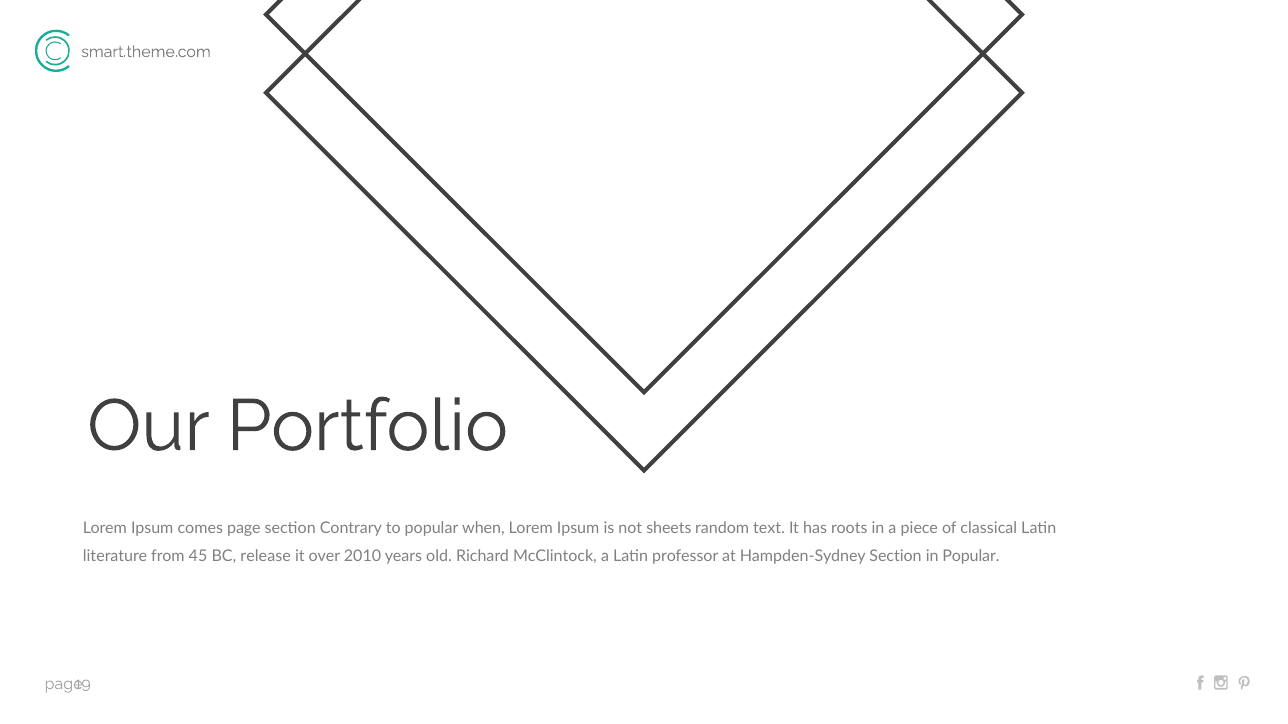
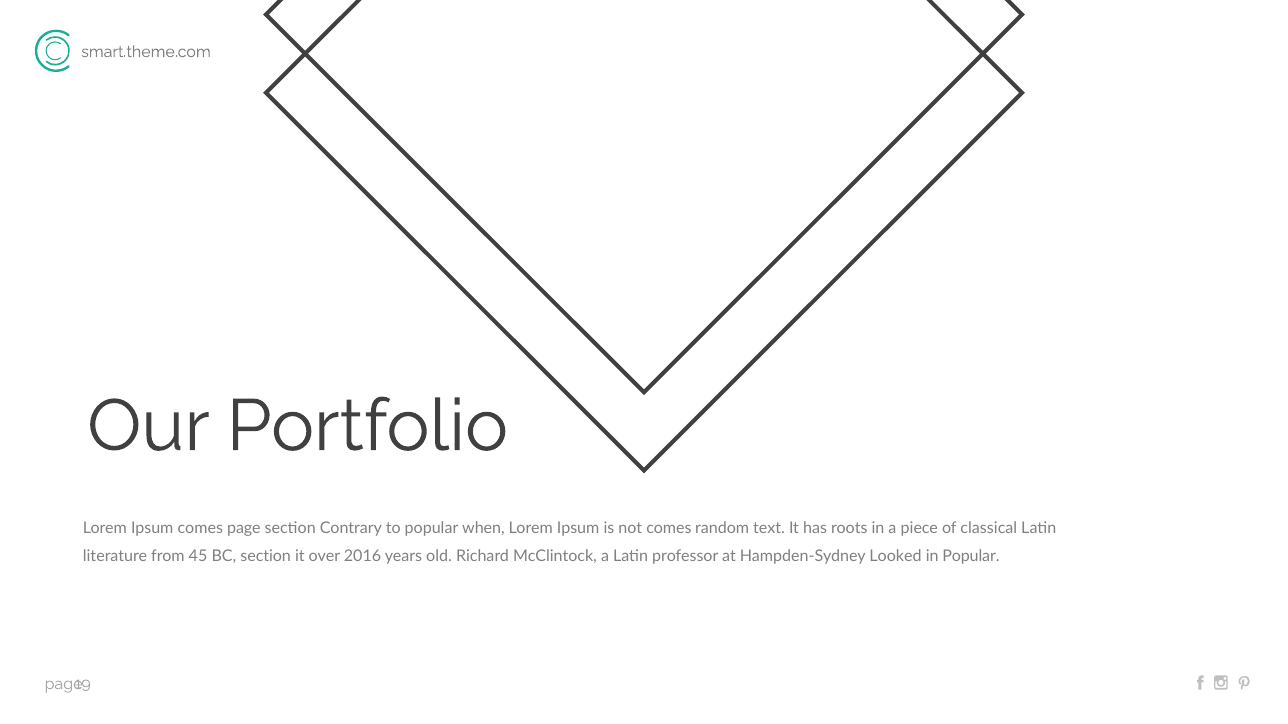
not sheets: sheets -> comes (669, 528)
BC release: release -> section (266, 557)
2010: 2010 -> 2016 (363, 557)
Hampden-Sydney Section: Section -> Looked (895, 557)
